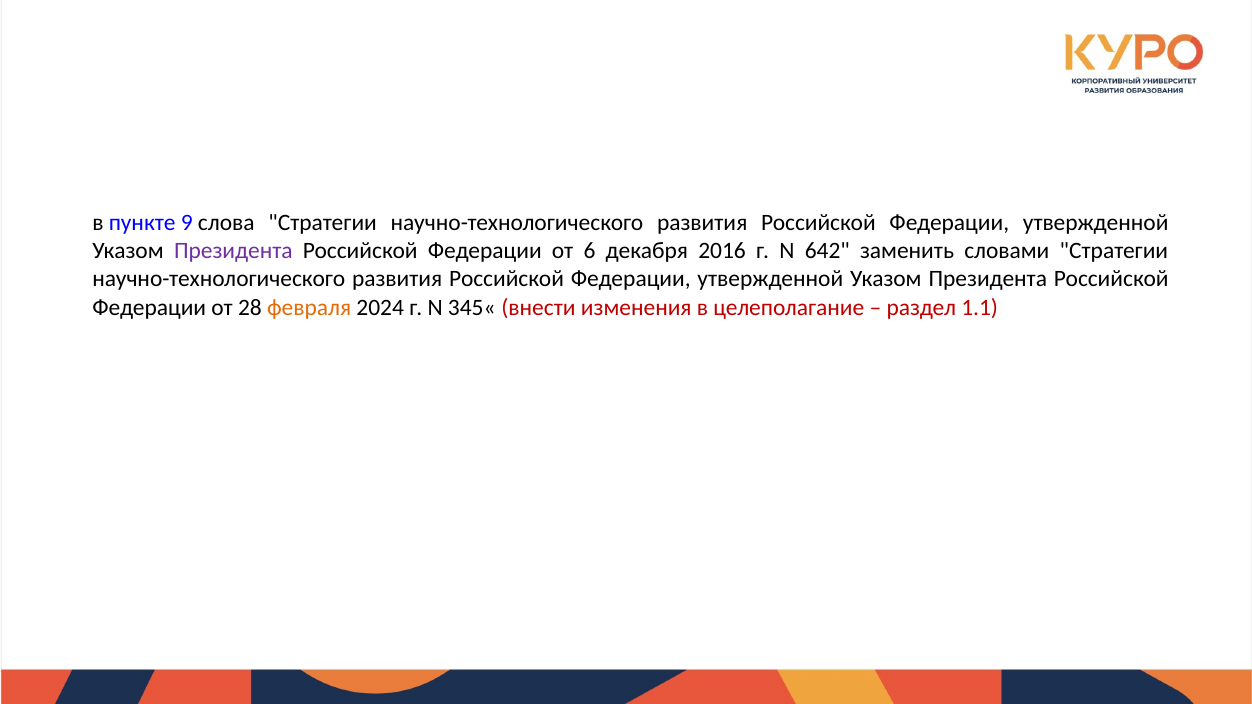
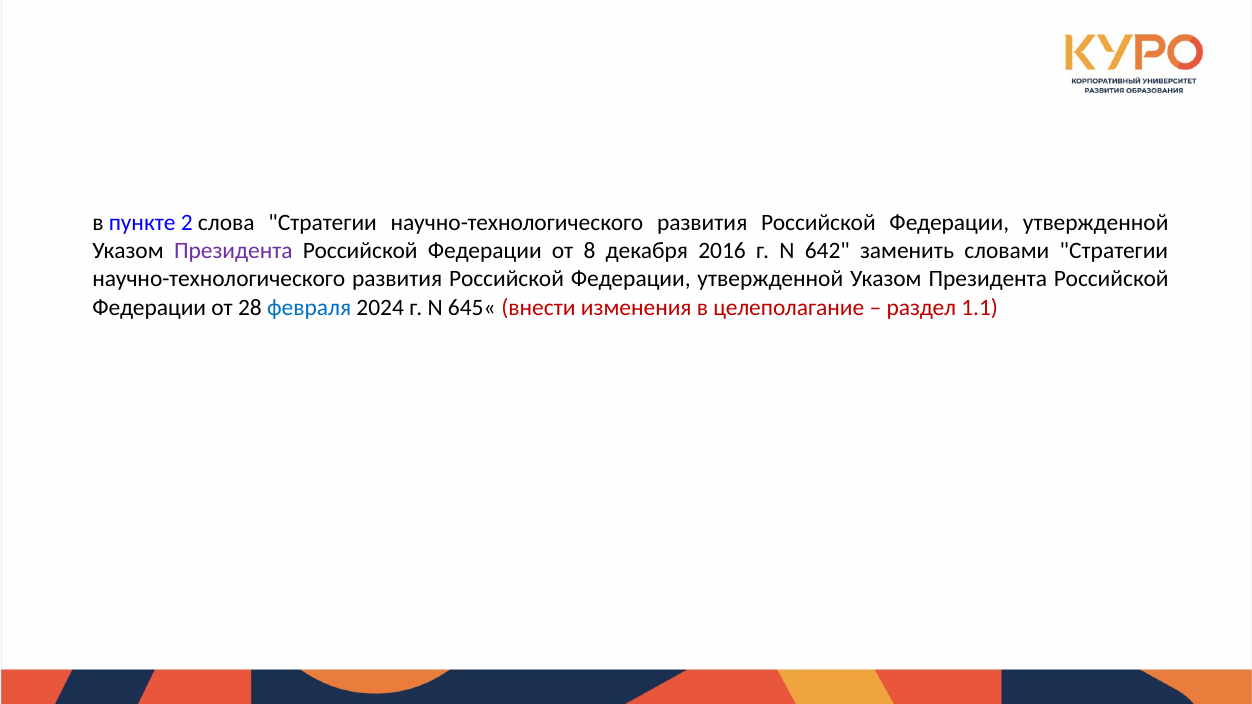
9: 9 -> 2 (187, 222)
6: 6 -> 8 (589, 251)
февраля colour: orange -> blue (309, 307)
345«: 345« -> 645« (472, 307)
